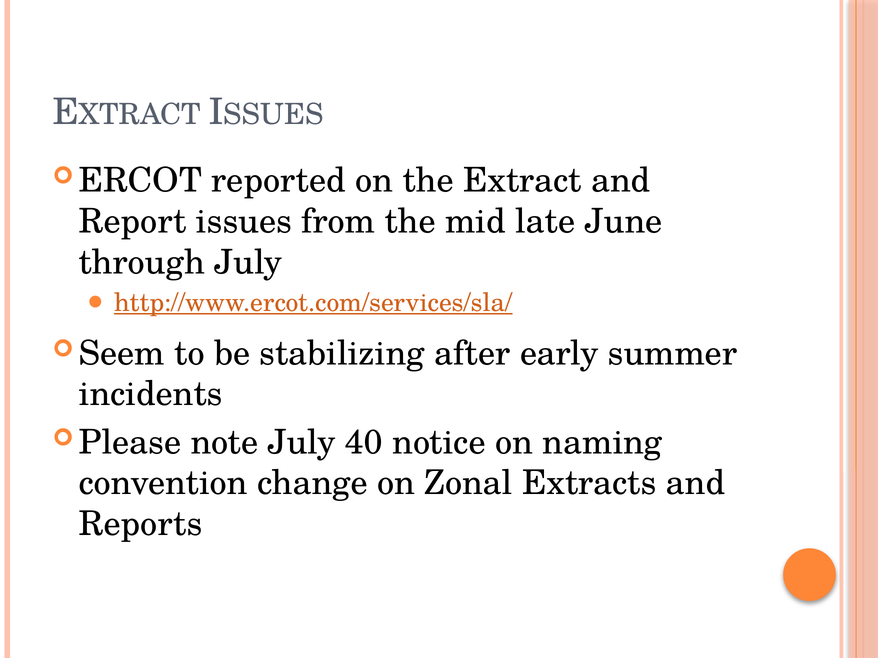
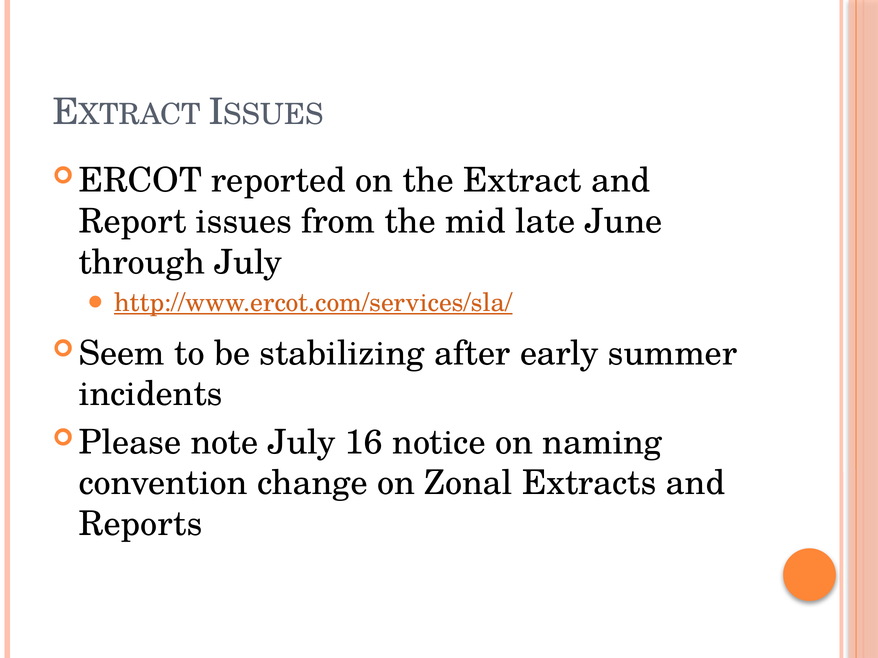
40: 40 -> 16 (364, 443)
